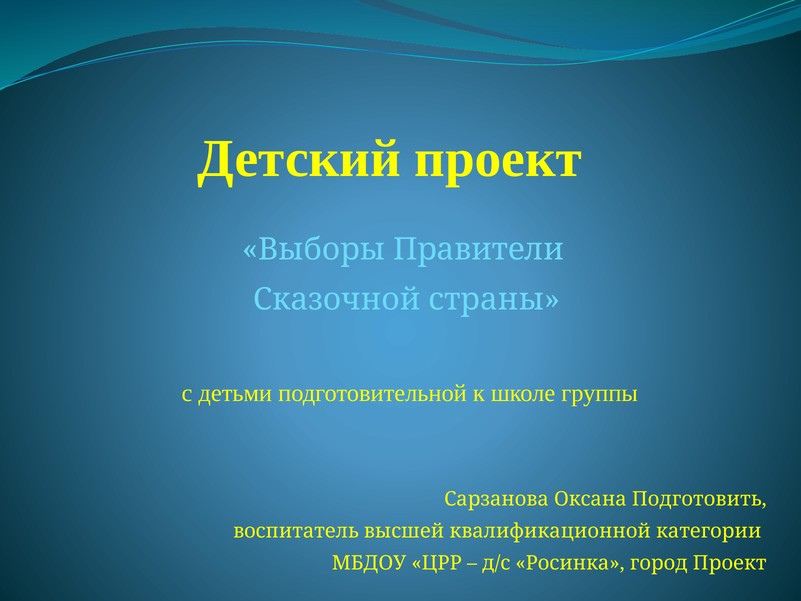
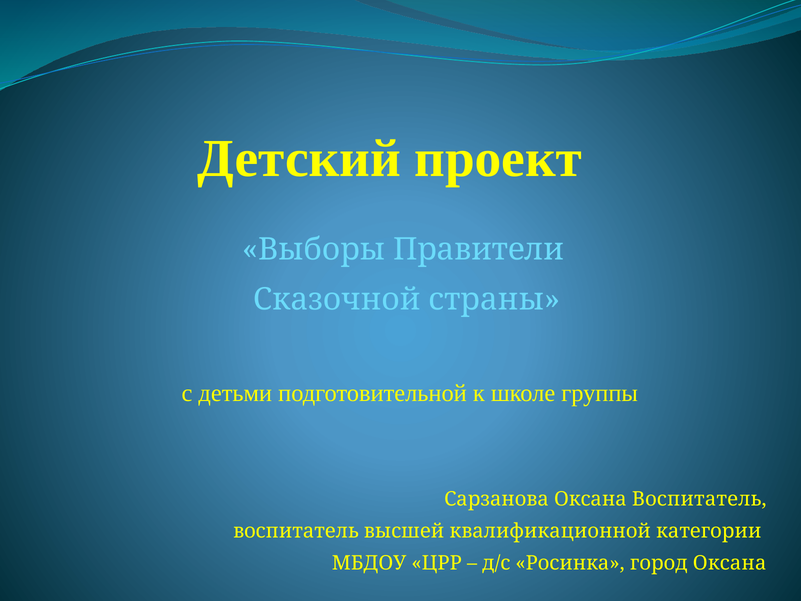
Оксана Подготовить: Подготовить -> Воспитатель (699, 499)
город Проект: Проект -> Оксана (730, 563)
